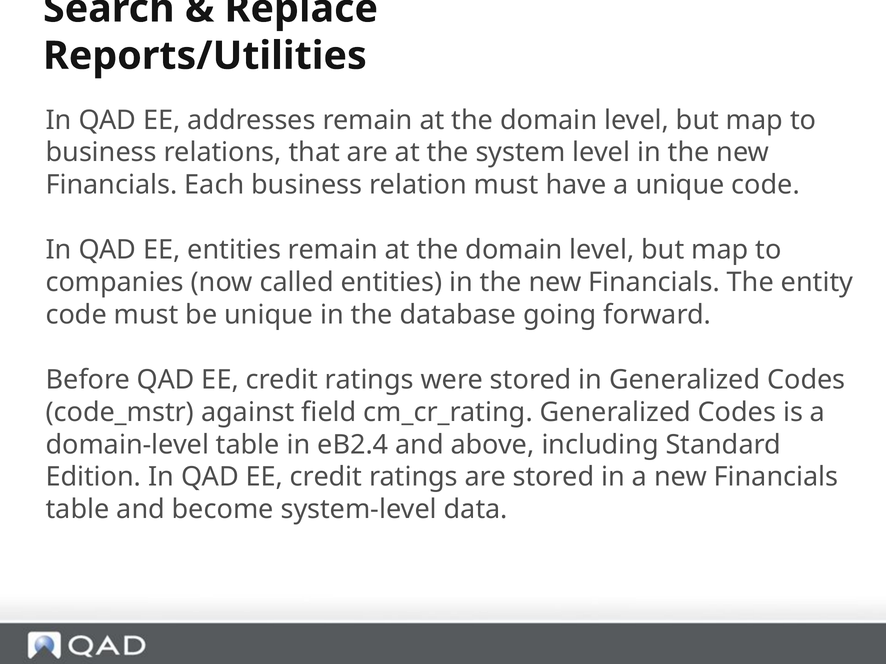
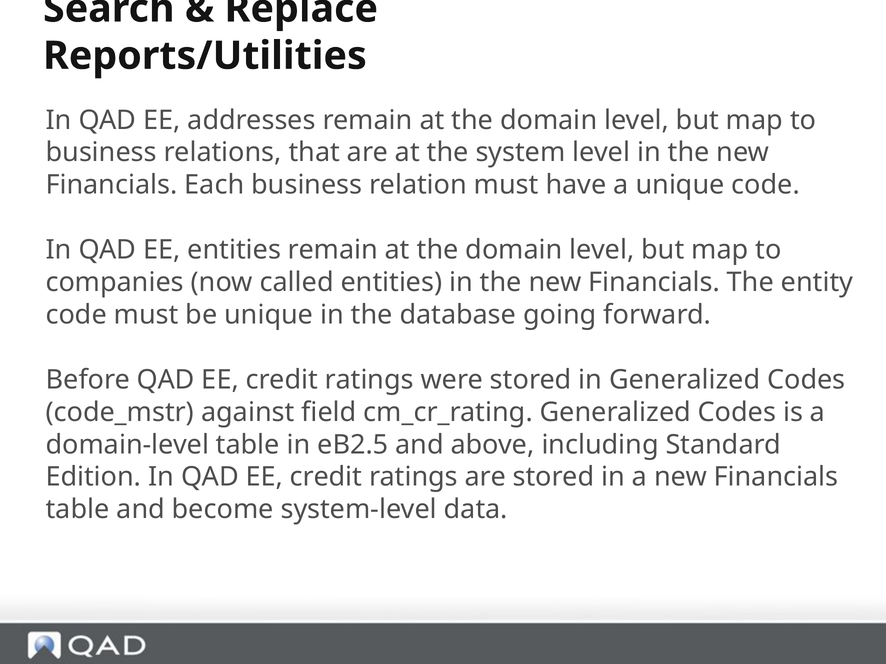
eB2.4: eB2.4 -> eB2.5 (353, 445)
